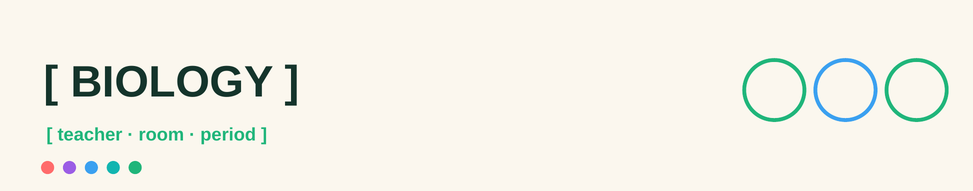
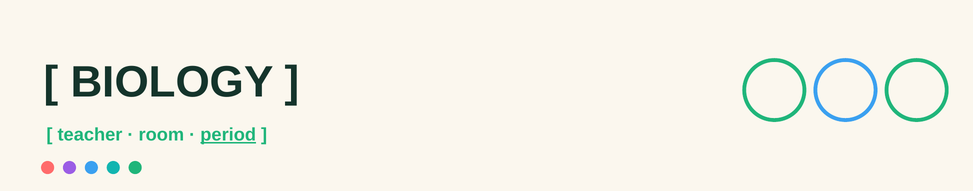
period underline: none -> present (228, 135)
